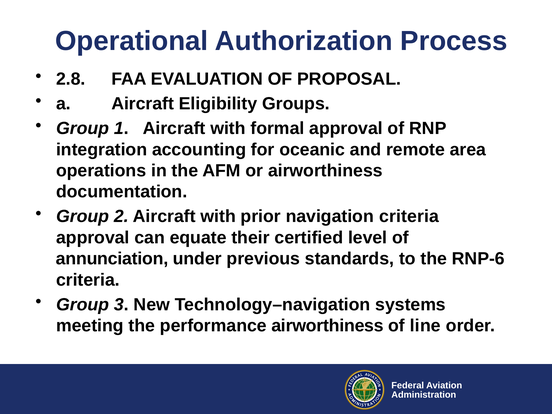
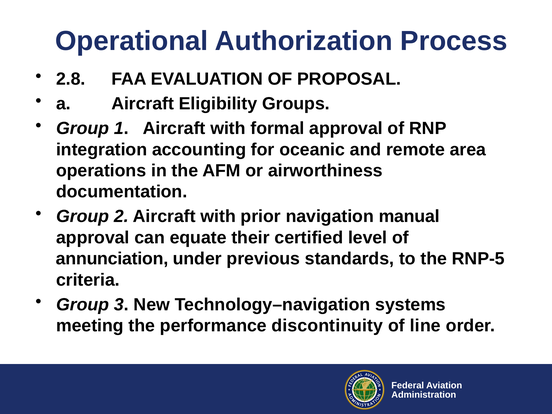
navigation criteria: criteria -> manual (409, 217)
RNP-6: RNP-6 -> RNP-5 (478, 259)
performance airworthiness: airworthiness -> discontinuity (327, 326)
